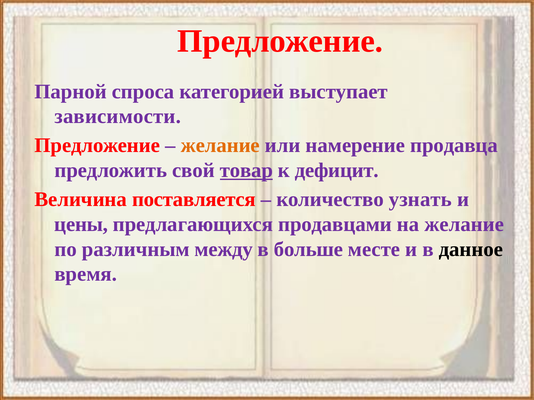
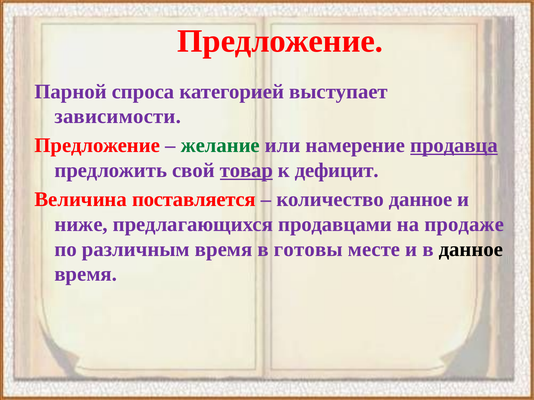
желание colour: orange -> green (220, 146)
продавца underline: none -> present (454, 146)
количество узнать: узнать -> данное (421, 200)
цены: цены -> ниже (81, 225)
на желание: желание -> продаже (464, 225)
различным между: между -> время (224, 250)
больше: больше -> готовы (308, 250)
